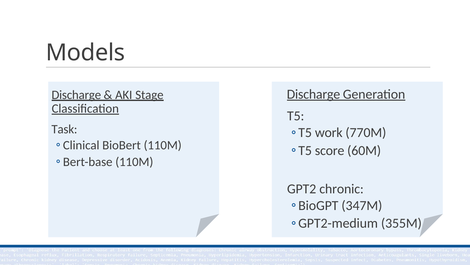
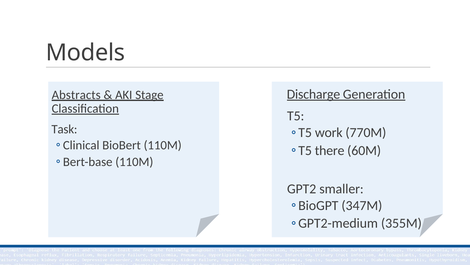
Discharge: Discharge -> Abstracts (76, 95)
score: score -> there (330, 150)
chronic: chronic -> smaller (341, 188)
